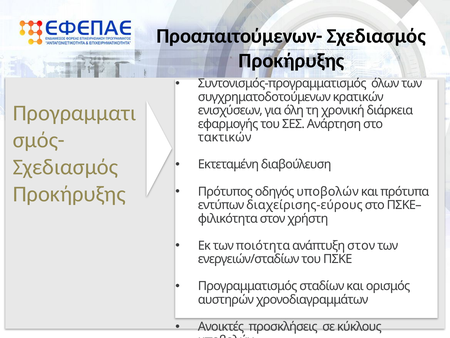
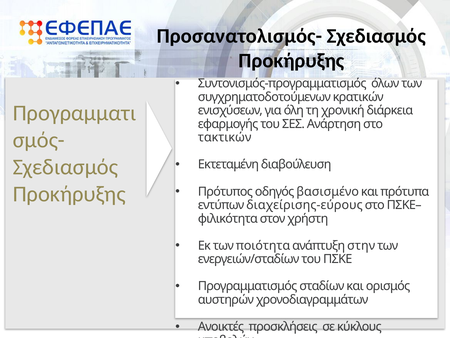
Προαπαιτούμενων-: Προαπαιτούμενων- -> Προσανατολισμός- (239, 36)
οδηγός υποβολών: υποβολών -> βασισμένο (328, 191)
ανάπτυξη στον: στον -> στην (361, 245)
